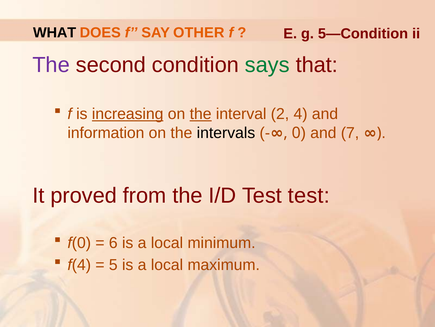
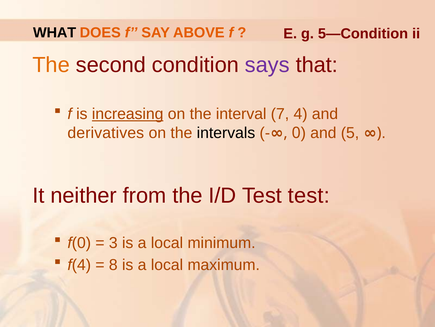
OTHER: OTHER -> ABOVE (199, 33)
The colour: purple -> orange (51, 65)
says colour: green -> purple (267, 65)
the underline: present -> none (201, 114)
2: 2 -> 7 (280, 114)
information: information -> derivatives (106, 133)
7: 7 -> 5 (350, 133)
proved: proved -> neither (84, 195)
6: 6 -> 3 (113, 242)
5: 5 -> 8 (113, 264)
